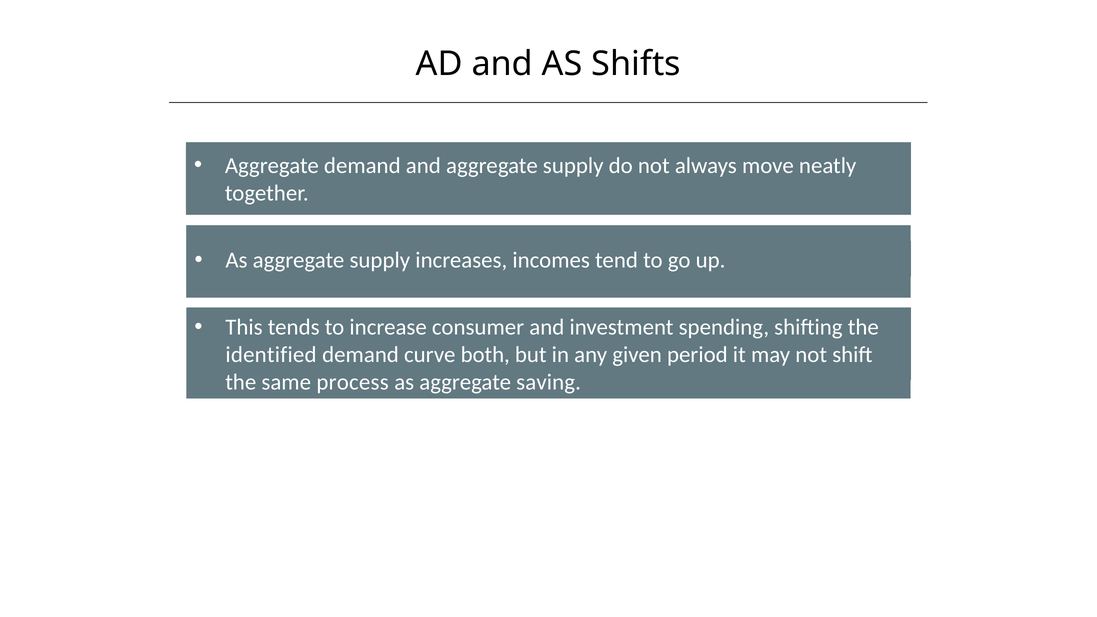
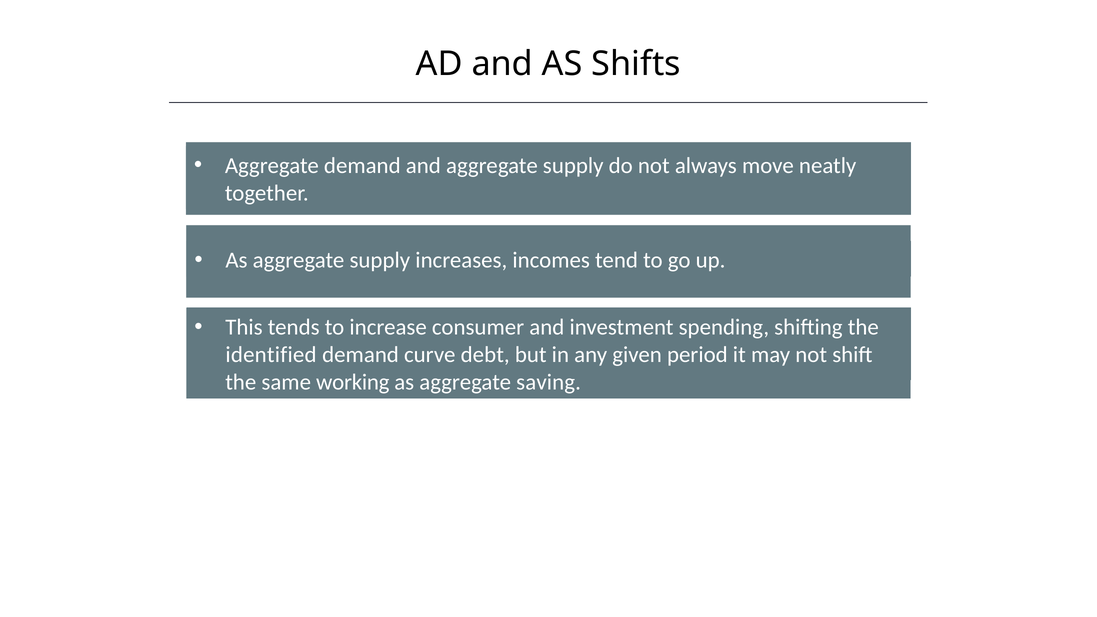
both: both -> debt (485, 355)
process: process -> working (353, 382)
